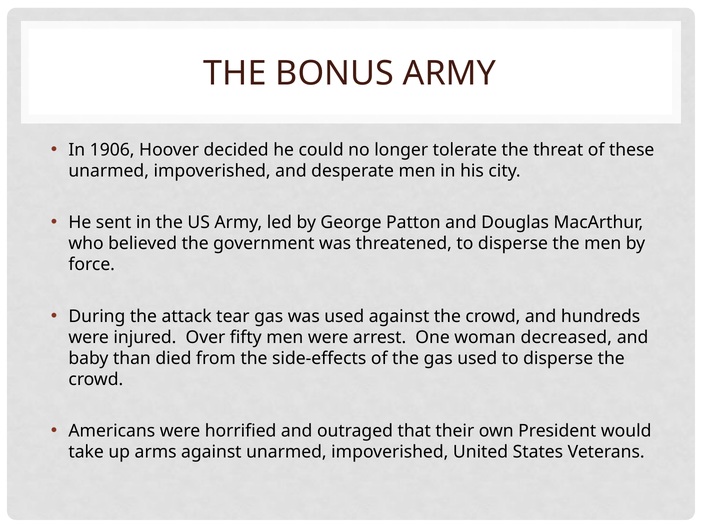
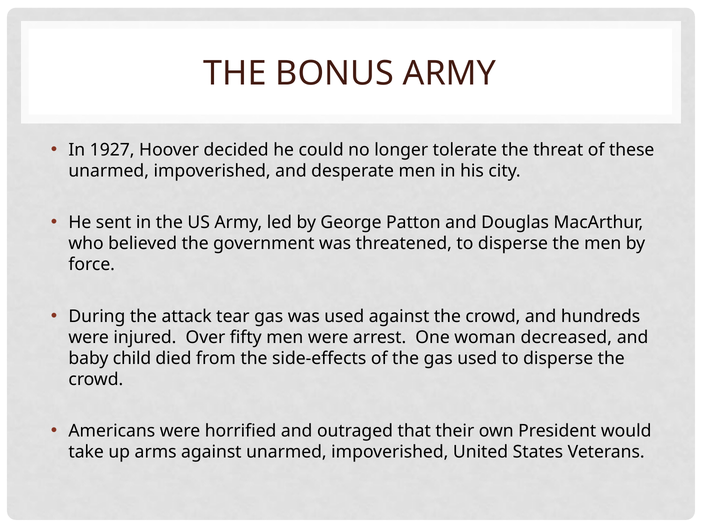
1906: 1906 -> 1927 (112, 150)
than: than -> child (132, 358)
